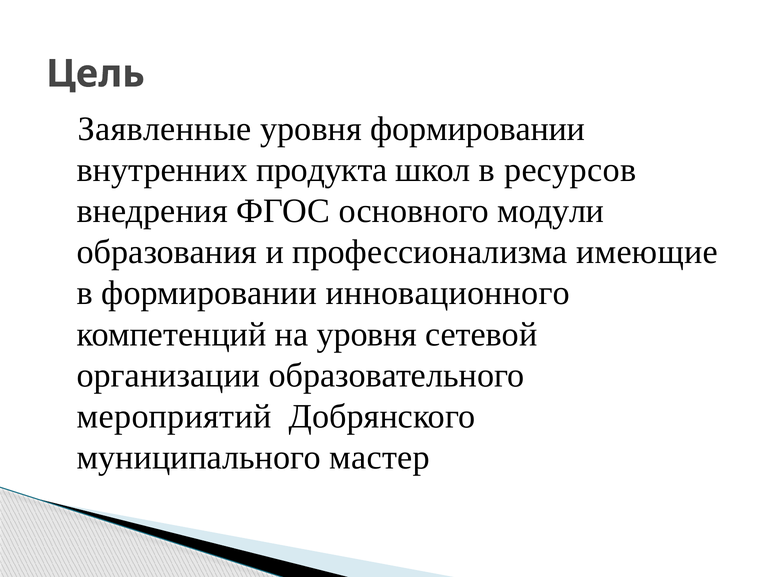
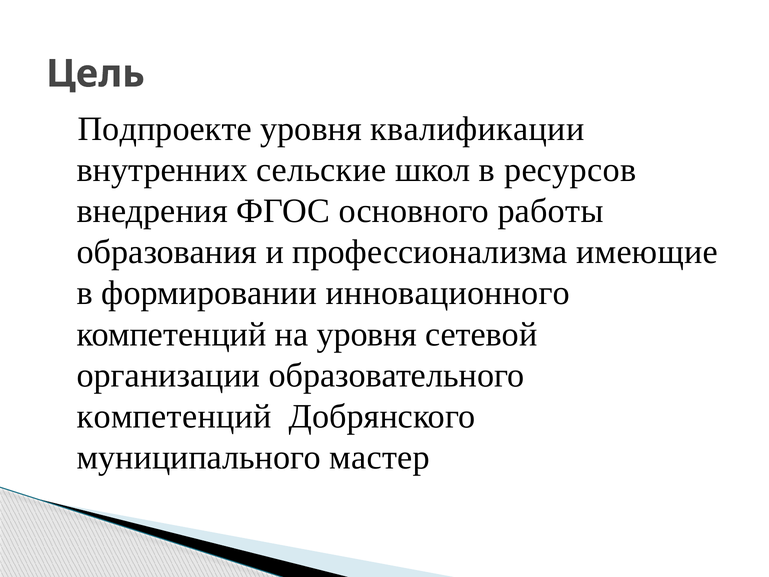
Заявленные: Заявленные -> Подпроекте (165, 129)
уровня формировании: формировании -> квалификации (477, 129)
продукта: продукта -> сельские (321, 170)
модули: модули -> работы (551, 211)
мероприятий: мероприятий -> компетенций (174, 416)
